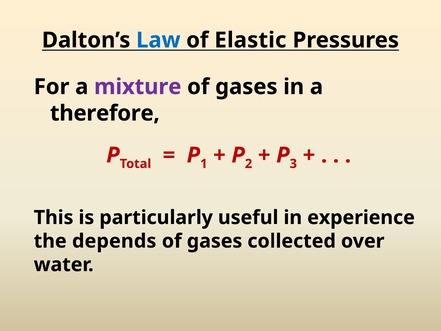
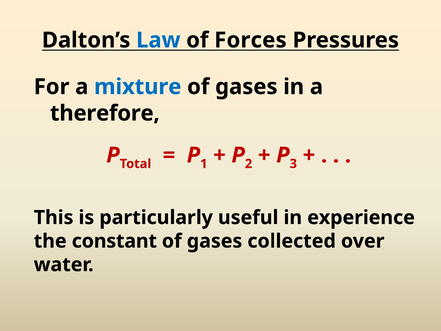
Elastic: Elastic -> Forces (250, 40)
mixture colour: purple -> blue (138, 87)
depends: depends -> constant (114, 241)
